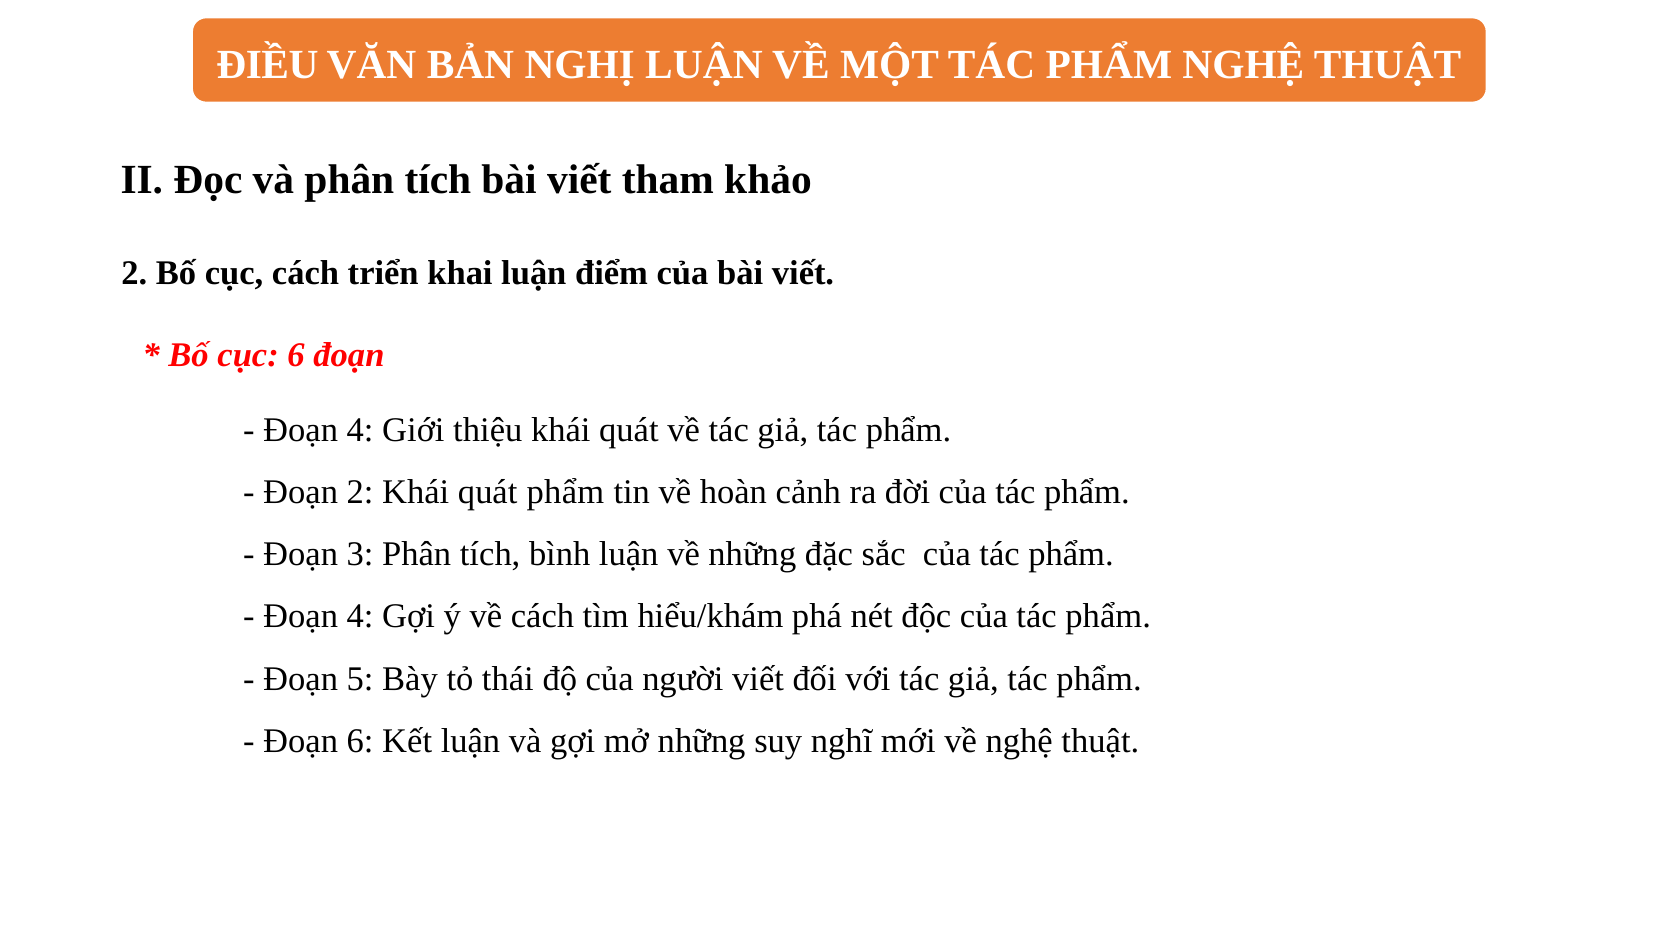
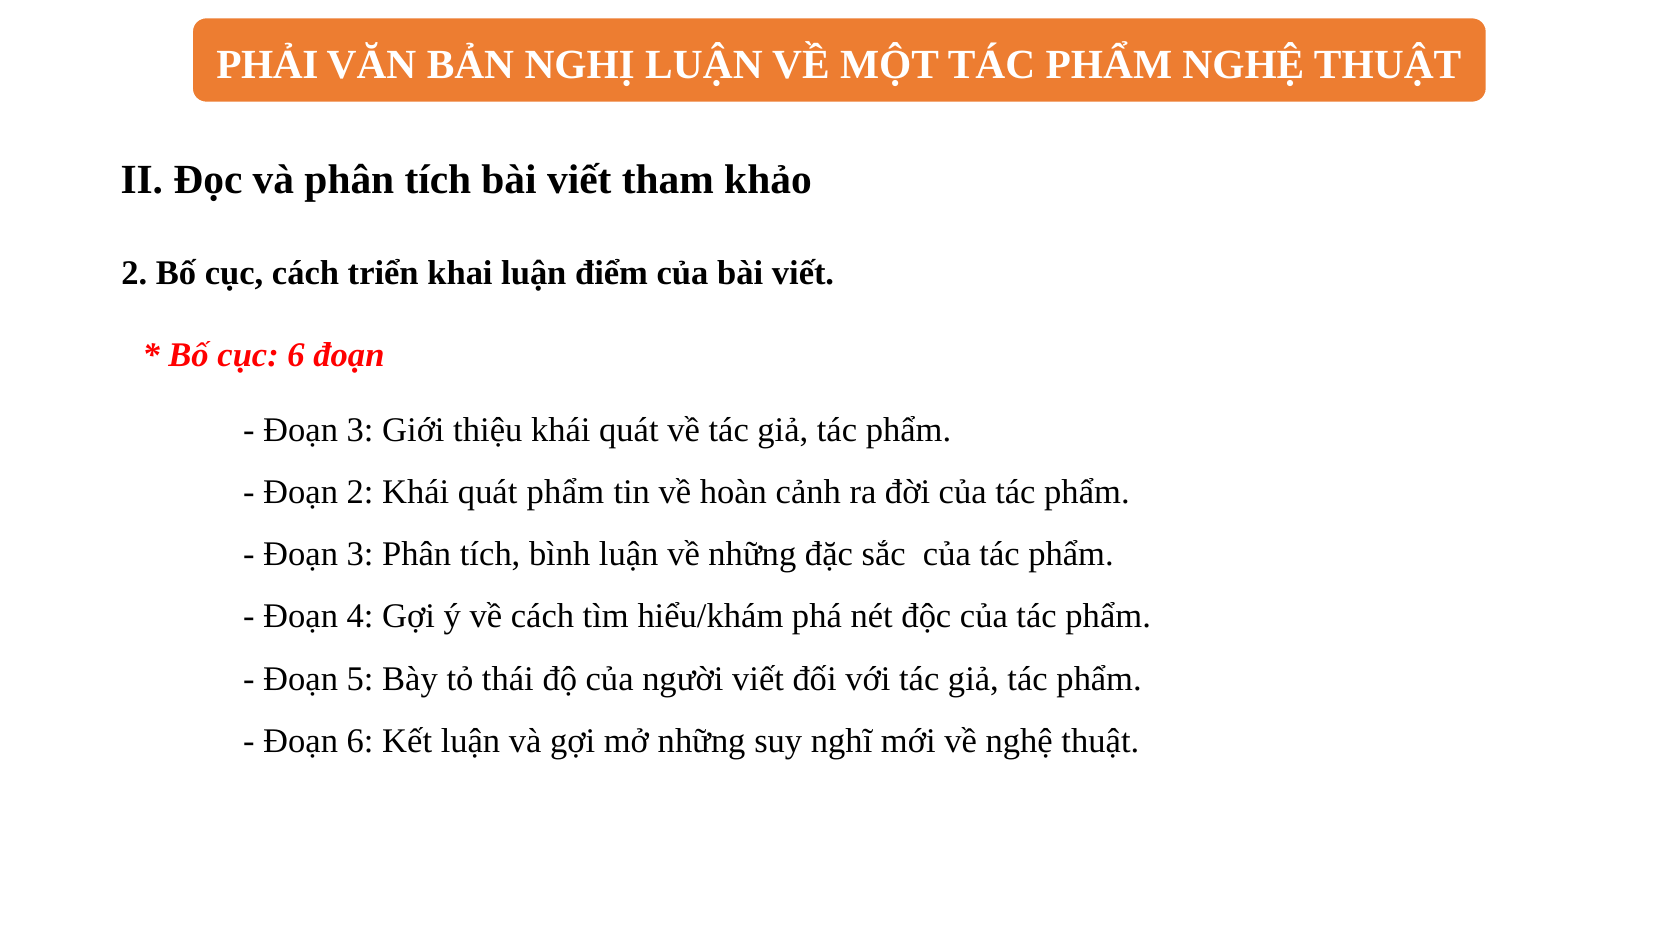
ĐIỀU: ĐIỀU -> PHẢI (267, 65)
4: 4 -> 3 (360, 430)
